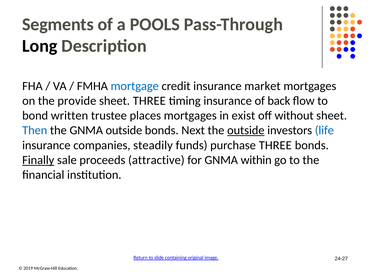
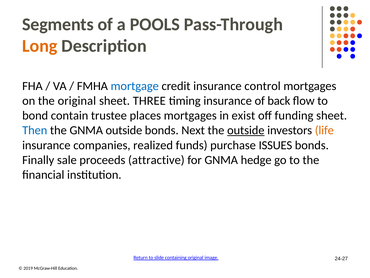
Long colour: black -> orange (40, 46)
market: market -> control (263, 86)
the provide: provide -> original (77, 101)
written: written -> contain (70, 115)
without: without -> funding (294, 115)
life colour: blue -> orange (324, 130)
steadily: steadily -> realized (153, 145)
purchase THREE: THREE -> ISSUES (275, 145)
Finally underline: present -> none (38, 160)
within: within -> hedge (256, 160)
